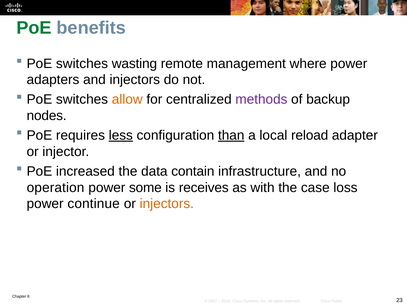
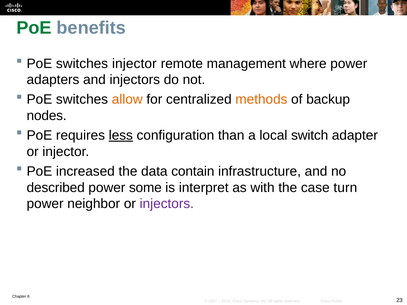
switches wasting: wasting -> injector (134, 64)
methods colour: purple -> orange (261, 100)
than underline: present -> none (231, 136)
reload: reload -> switch (310, 136)
operation: operation -> described (56, 188)
receives: receives -> interpret (204, 188)
loss: loss -> turn (345, 188)
continue: continue -> neighbor (94, 204)
injectors colour: orange -> purple (167, 204)
